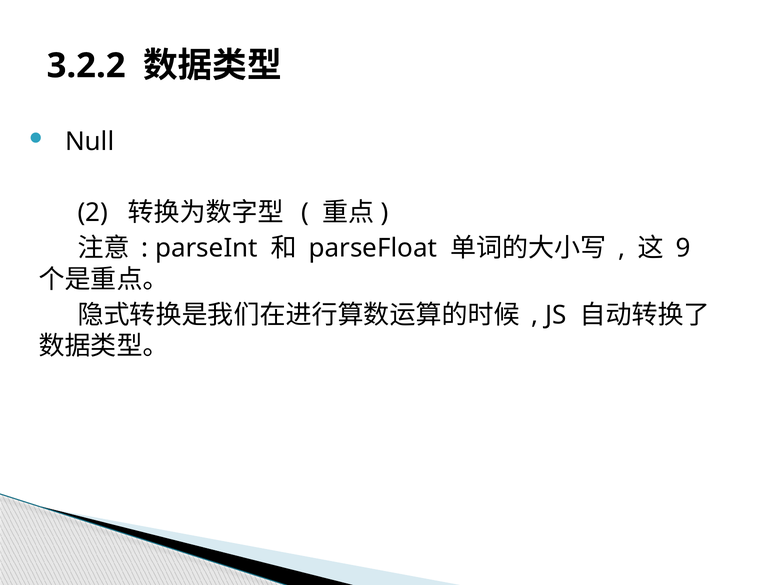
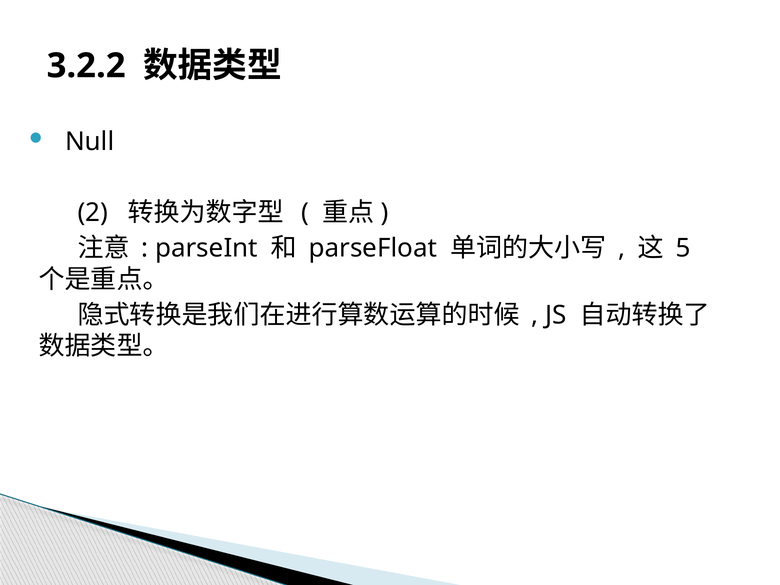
9: 9 -> 5 (683, 248)
